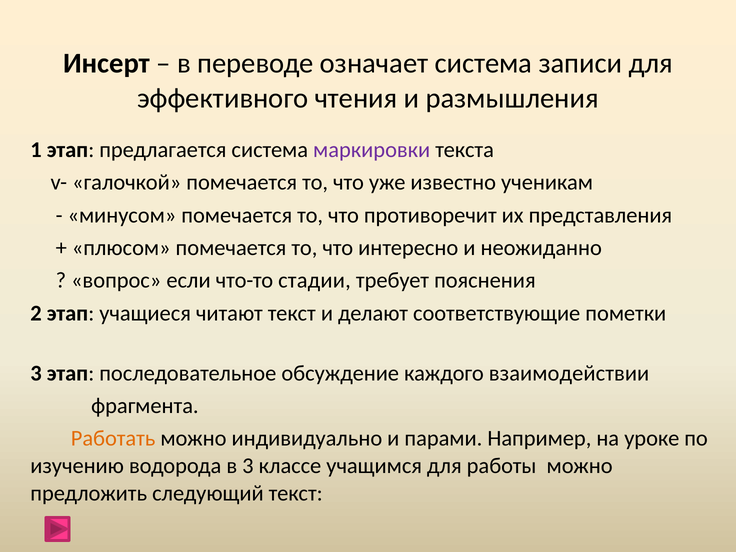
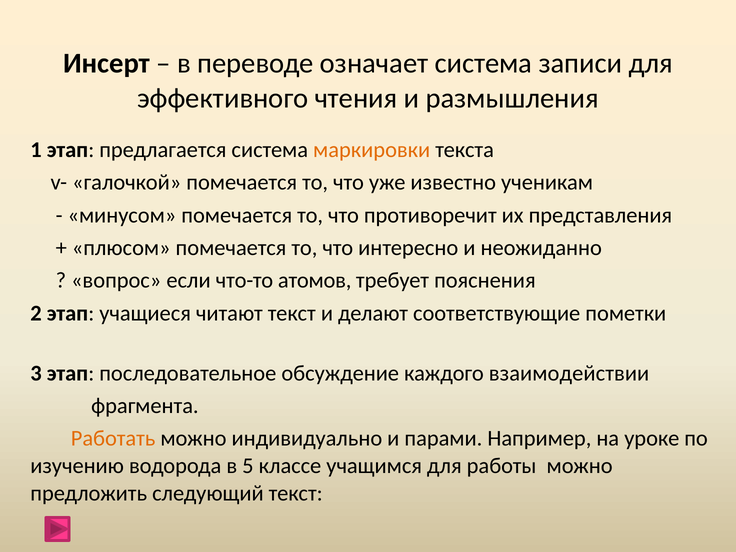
маркировки colour: purple -> orange (372, 150)
стадии: стадии -> атомов (315, 280)
в 3: 3 -> 5 (248, 466)
